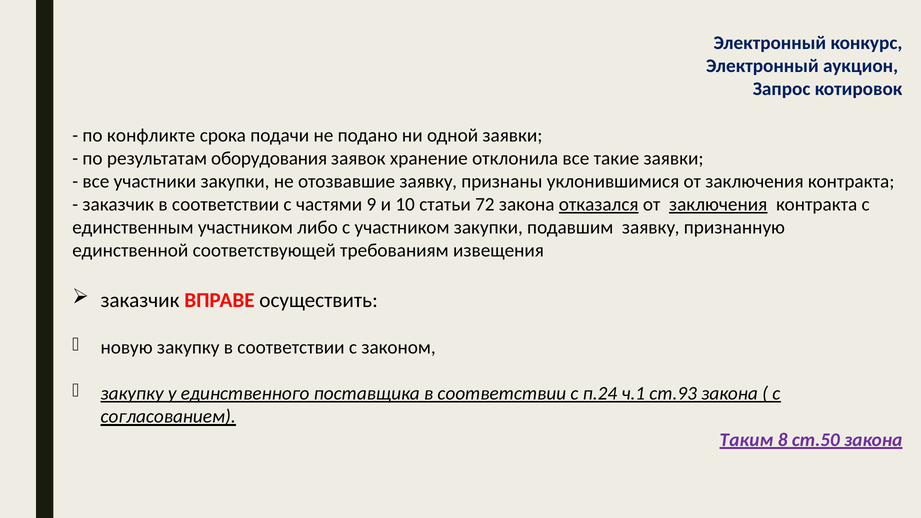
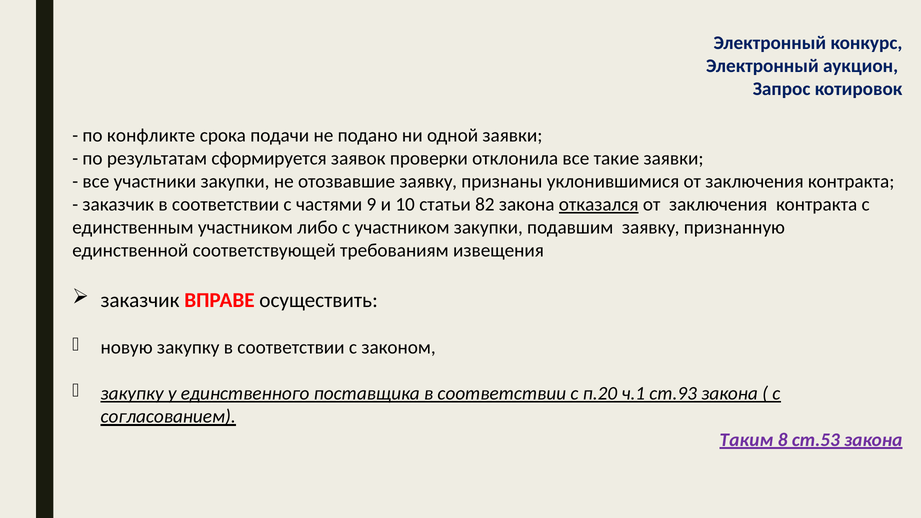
оборудования: оборудования -> сформируется (269, 158)
хранение: хранение -> проверки (429, 158)
72: 72 -> 82 (485, 204)
заключения underline: present -> none (718, 204)
п.24: п.24 -> п.20 (600, 394)
ст.50: ст.50 -> ст.53 (816, 440)
